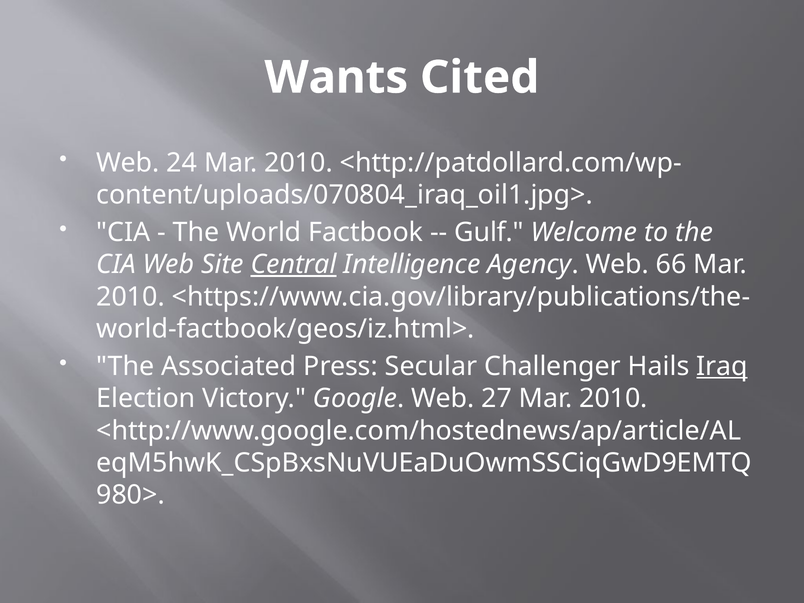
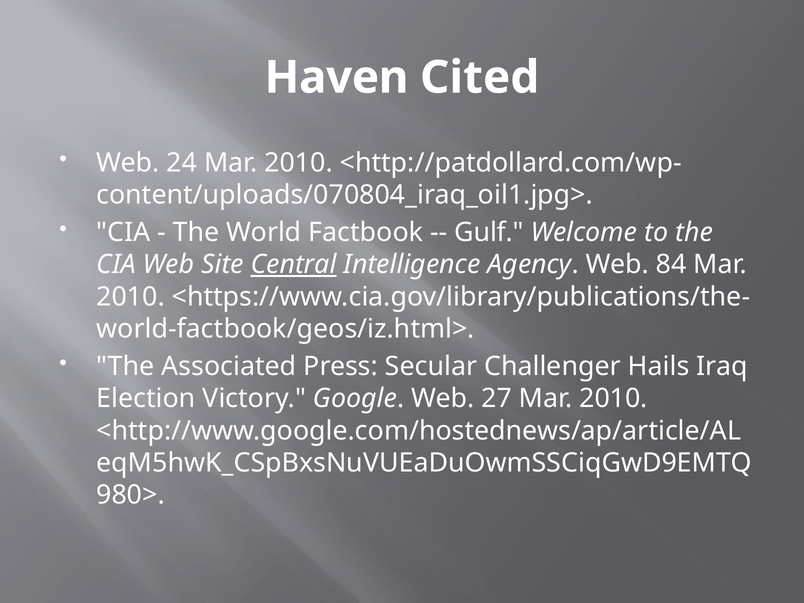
Wants: Wants -> Haven (336, 78)
66: 66 -> 84 (671, 265)
Iraq underline: present -> none (722, 366)
